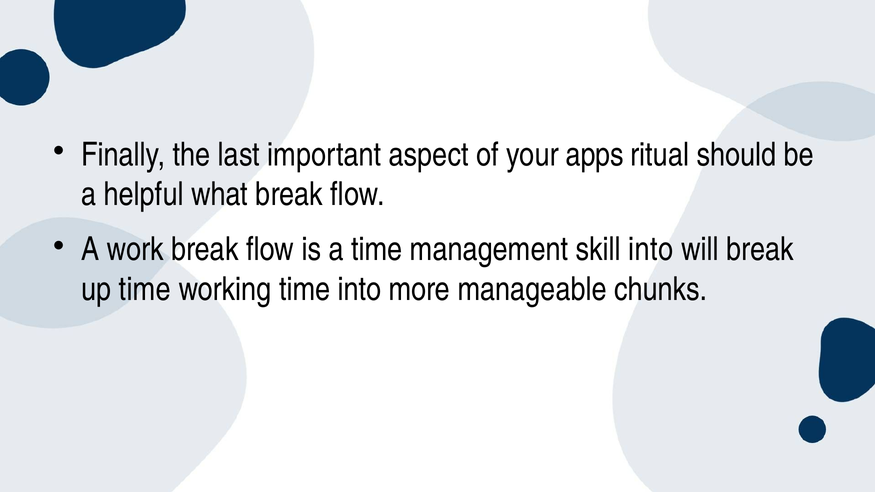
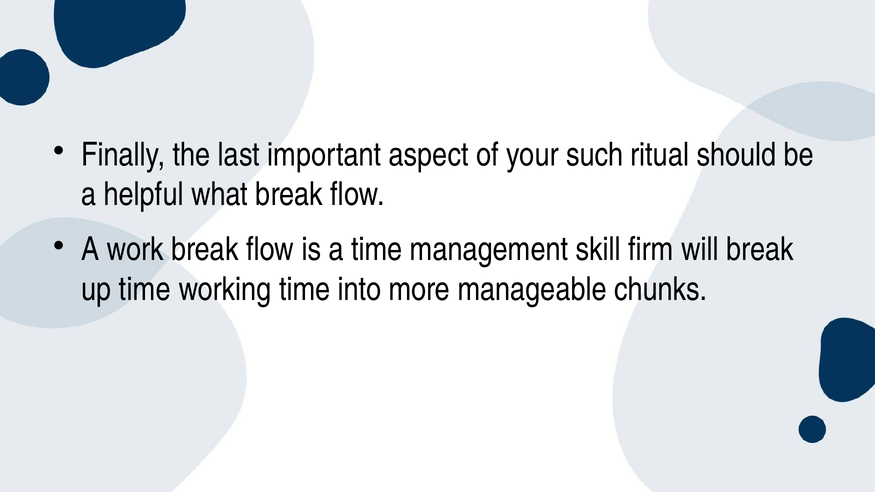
apps: apps -> such (595, 155)
skill into: into -> firm (651, 250)
